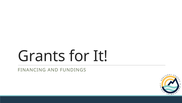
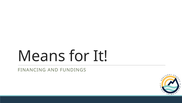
Grants: Grants -> Means (42, 56)
